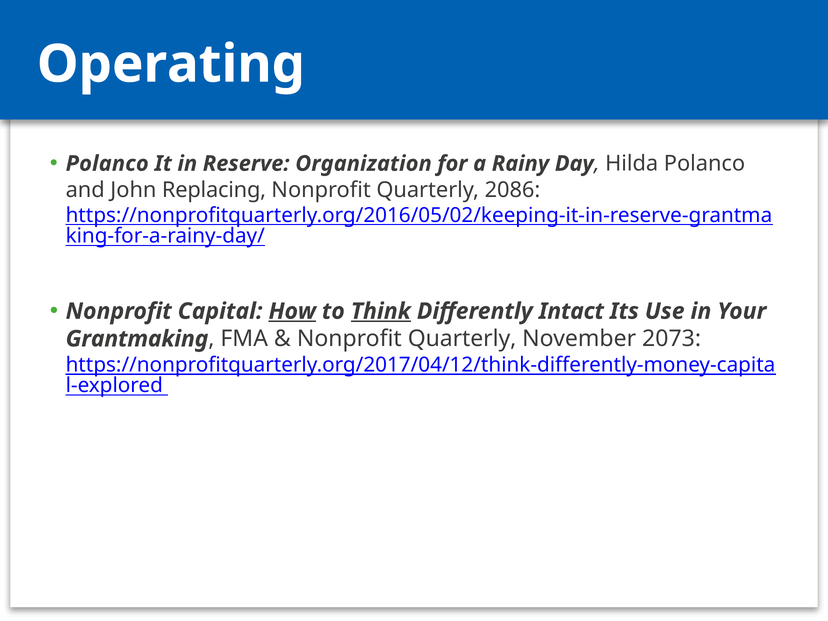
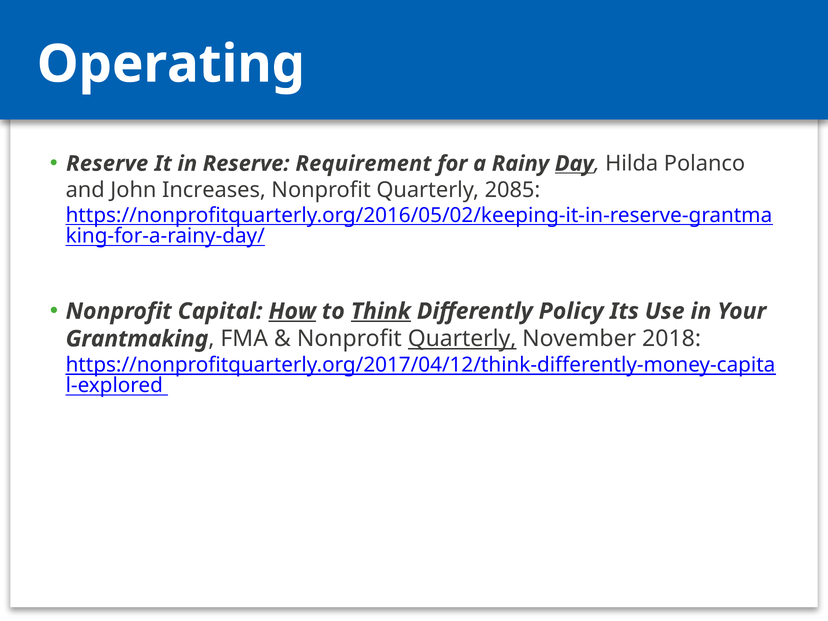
Polanco: Polanco -> Reserve (107, 164)
Organization: Organization -> Requirement (363, 164)
Day underline: none -> present (574, 164)
Replacing: Replacing -> Increases (214, 190)
2086: 2086 -> 2085 (512, 190)
Intact: Intact -> Policy (571, 311)
Quarterly underline: none -> present (462, 339)
2073: 2073 -> 2018 (672, 339)
